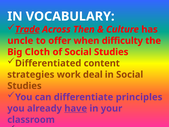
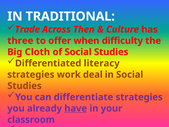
VOCABULARY: VOCABULARY -> TRADITIONAL (70, 16)
Trade underline: present -> none (27, 29)
uncle: uncle -> three (20, 41)
Differentiated content: content -> literacy (102, 63)
differentiate principles: principles -> strategies (139, 97)
